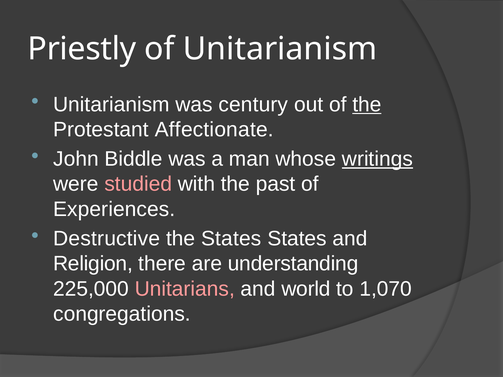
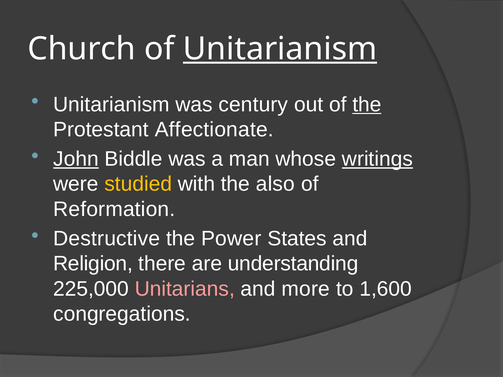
Priestly: Priestly -> Church (82, 49)
Unitarianism underline: none -> present (280, 49)
John underline: none -> present (76, 159)
studied colour: pink -> yellow (138, 184)
past: past -> also (275, 184)
Experiences: Experiences -> Reformation (114, 209)
the States: States -> Power (231, 239)
world: world -> more (306, 289)
1,070: 1,070 -> 1,600 (386, 289)
